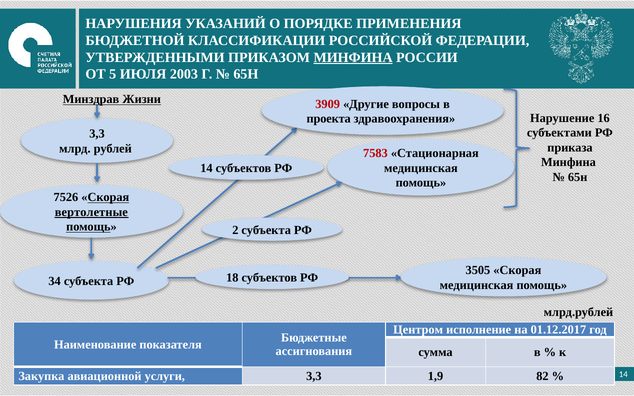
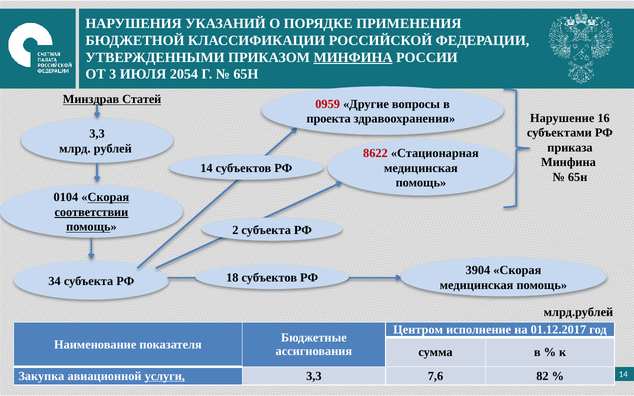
5: 5 -> 3 (113, 74)
2003: 2003 -> 2054 (184, 74)
Жизни: Жизни -> Статей (142, 99)
3909: 3909 -> 0959 (328, 104)
7583: 7583 -> 8622 (375, 153)
7526: 7526 -> 0104 (66, 197)
вертолетные: вертолетные -> соответствии (91, 212)
3505: 3505 -> 3904 (478, 271)
услуги underline: none -> present (165, 376)
1,9: 1,9 -> 7,6 (436, 376)
